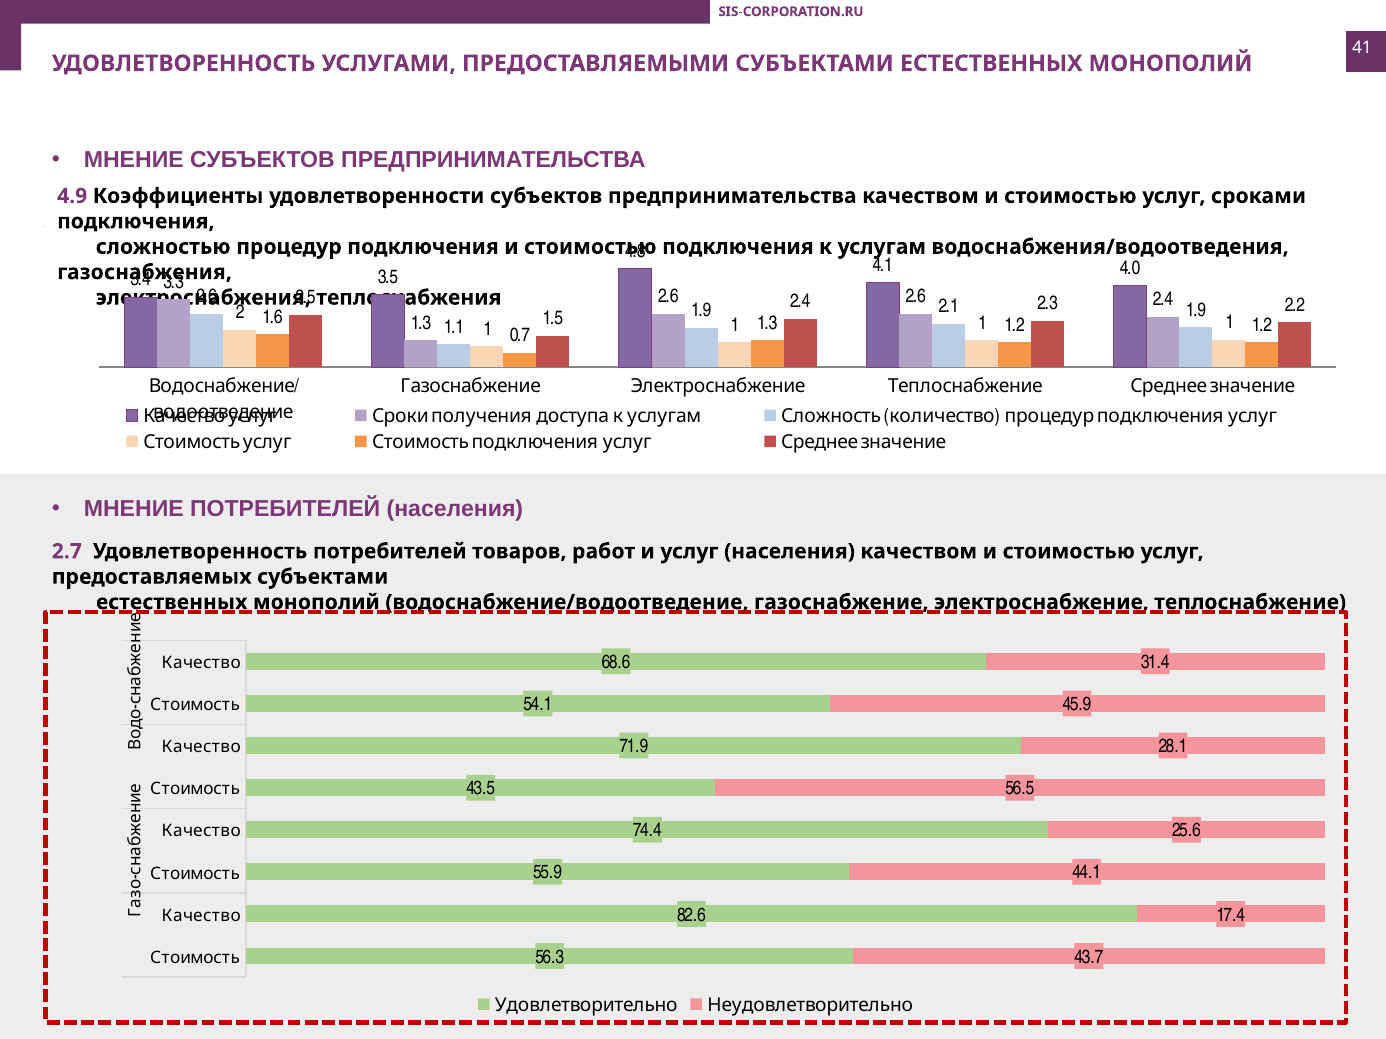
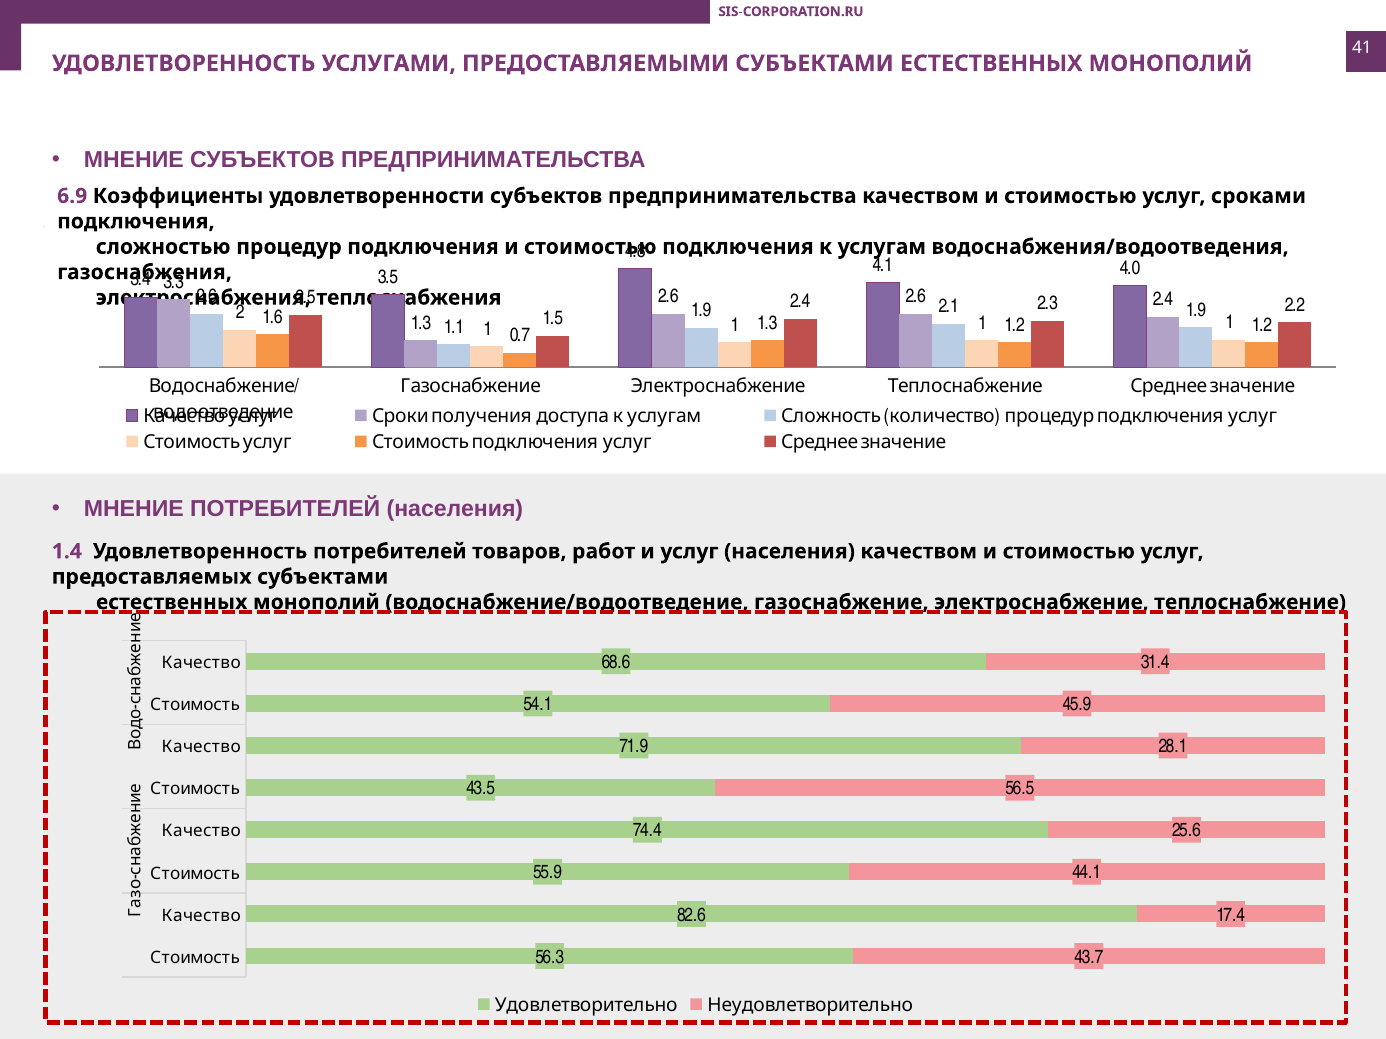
4.9: 4.9 -> 6.9 (72, 196)
2.7: 2.7 -> 1.4 (67, 552)
